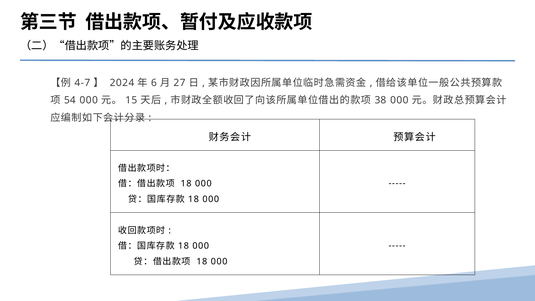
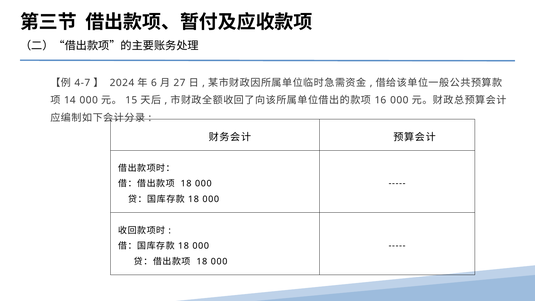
54: 54 -> 14 (70, 100)
38: 38 -> 16 (380, 100)
